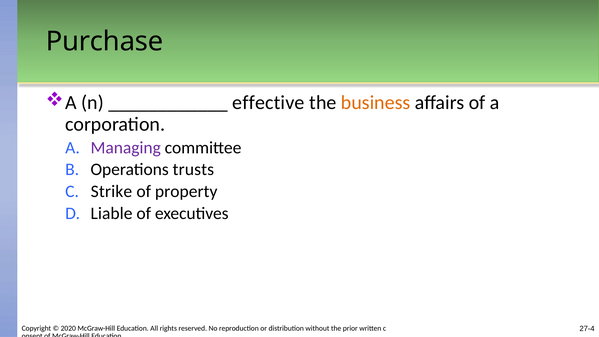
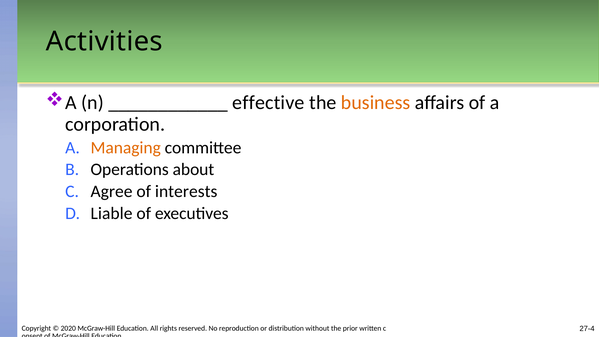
Purchase: Purchase -> Activities (104, 41)
Managing colour: purple -> orange (126, 148)
trusts: trusts -> about (193, 170)
Strike: Strike -> Agree (112, 192)
property: property -> interests (186, 192)
